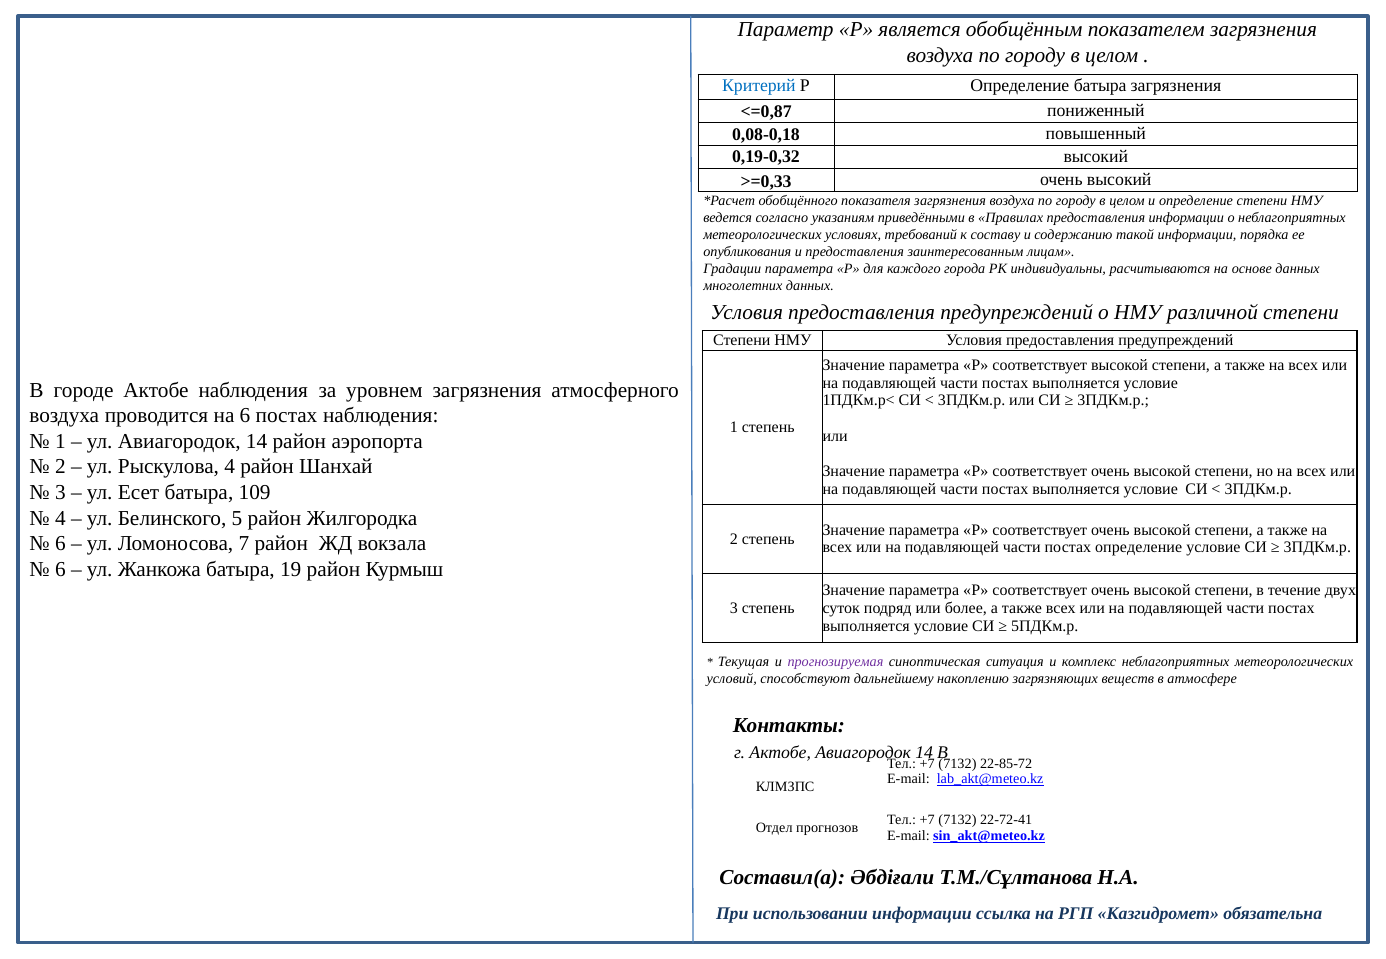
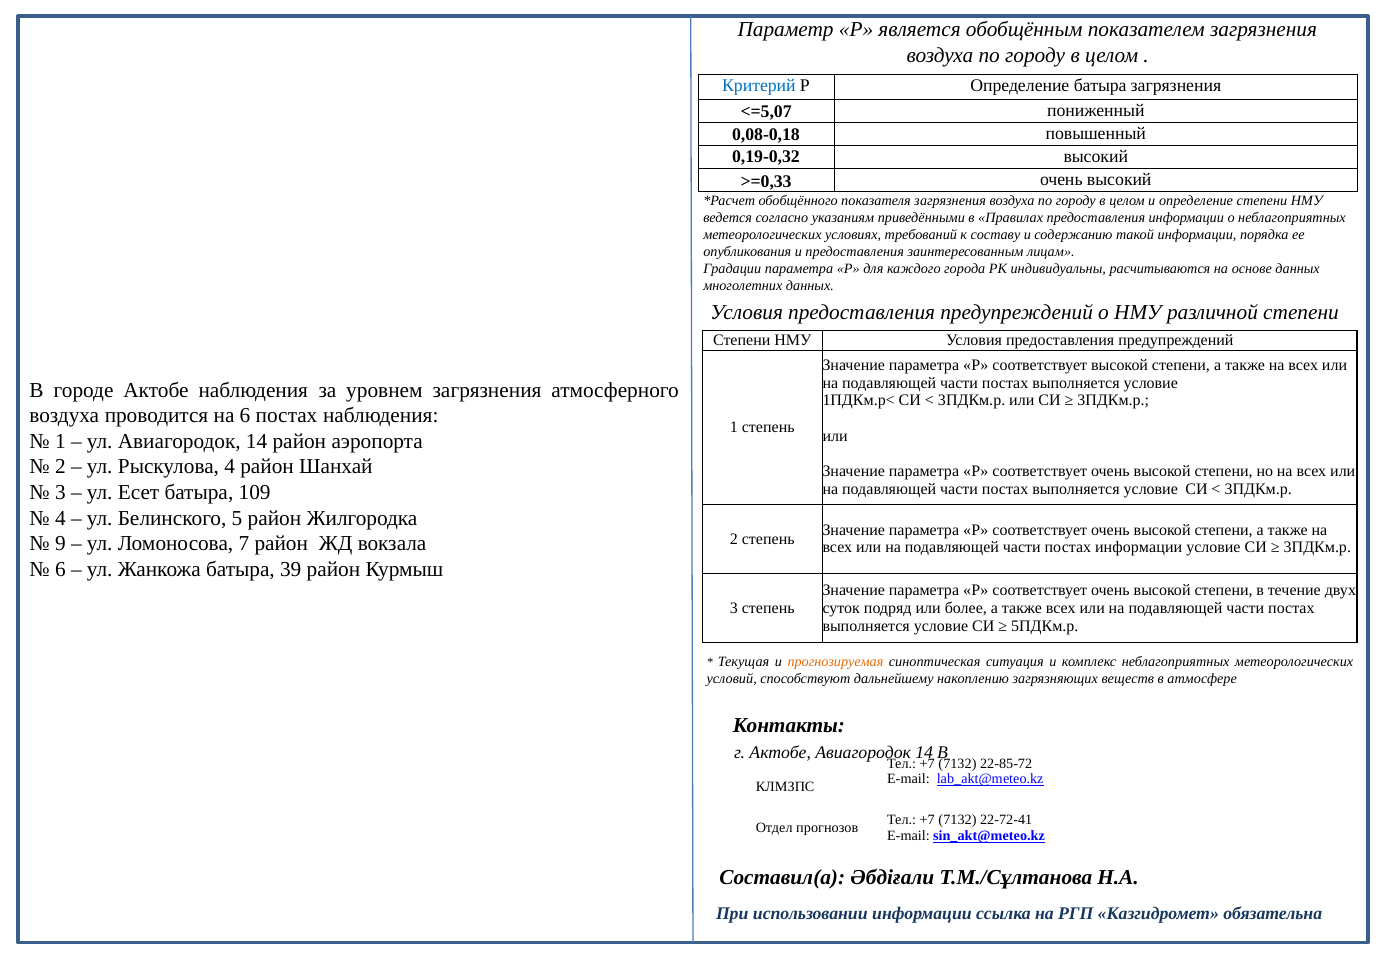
<=0,87: <=0,87 -> <=5,07 (766, 111)
6: 6 -> 9 (60, 544)
постах определение: определение -> информации (1139, 548)
19: 19 -> 39 (291, 569)
прогнозируемая colour: purple -> orange (835, 662)
